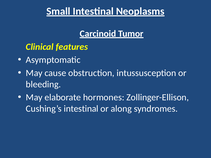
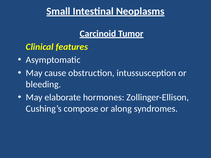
Cushing’s intestinal: intestinal -> compose (81, 109)
